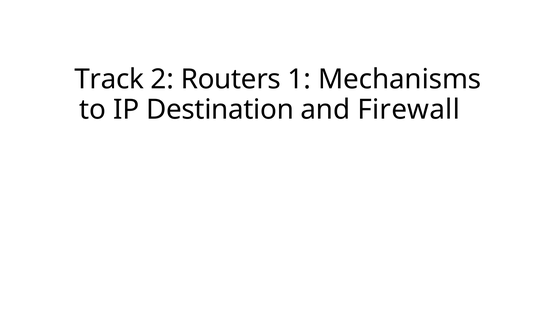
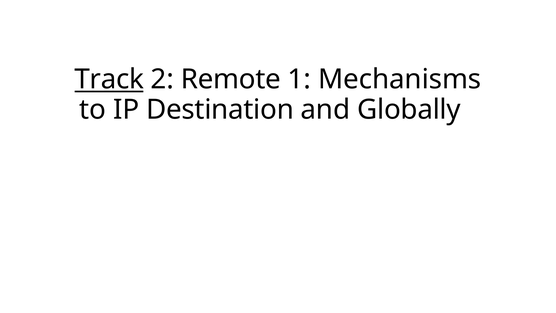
Track underline: none -> present (109, 79)
Routers: Routers -> Remote (231, 79)
Firewall: Firewall -> Globally (409, 109)
